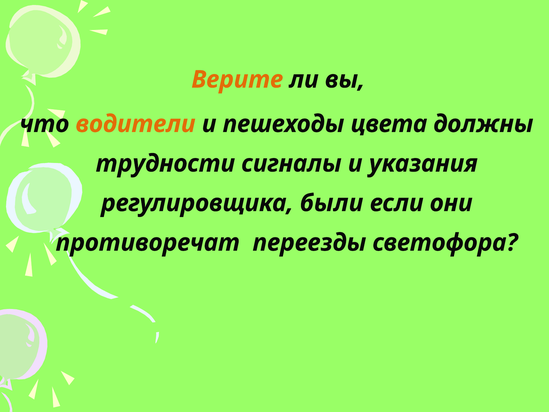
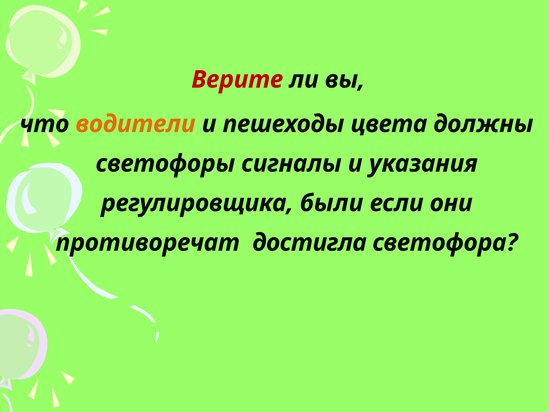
Верите colour: orange -> red (237, 79)
трудности: трудности -> светофоры (165, 163)
переезды: переезды -> достигла (310, 242)
